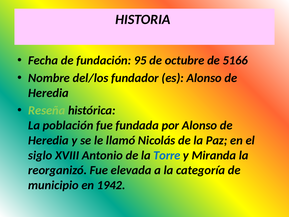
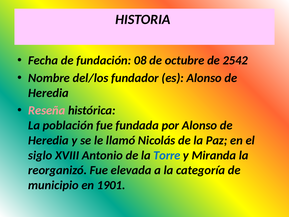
95: 95 -> 08 (140, 60)
5166: 5166 -> 2542 (235, 60)
Reseña colour: light green -> pink (47, 110)
1942: 1942 -> 1901 (111, 185)
